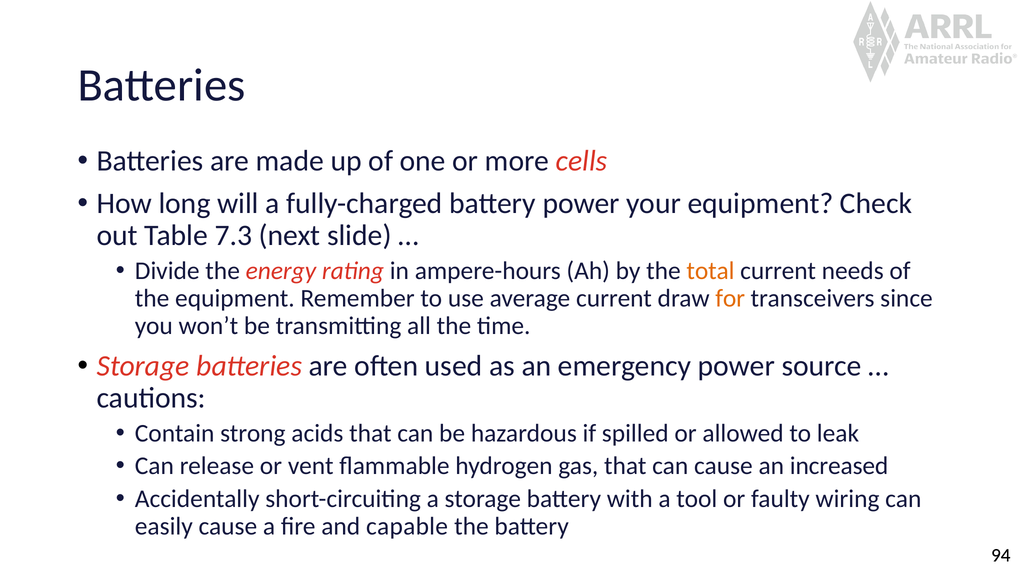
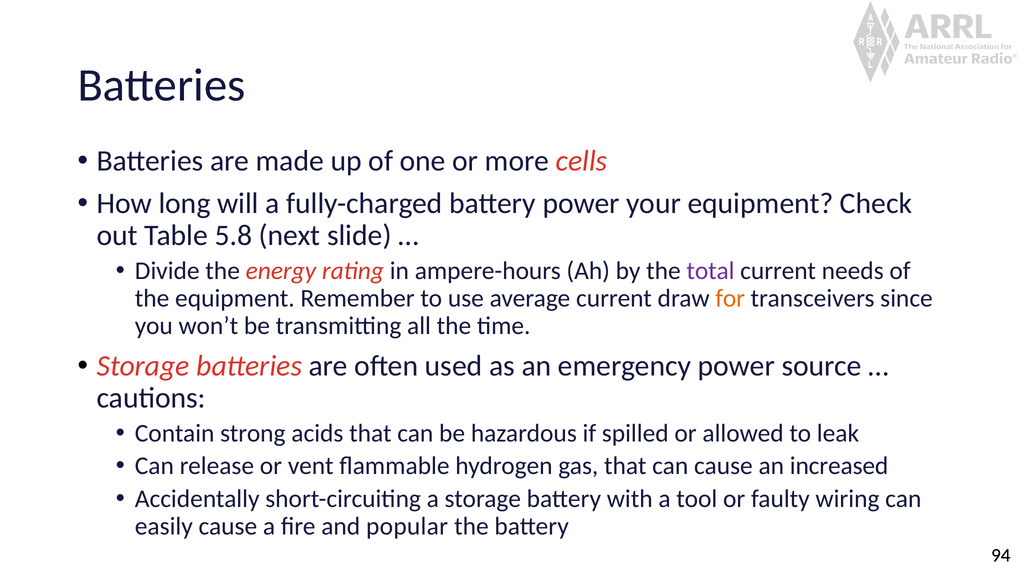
7.3: 7.3 -> 5.8 (233, 235)
total colour: orange -> purple (711, 271)
capable: capable -> popular (407, 526)
